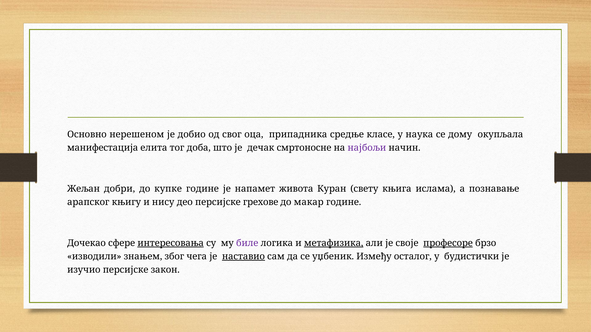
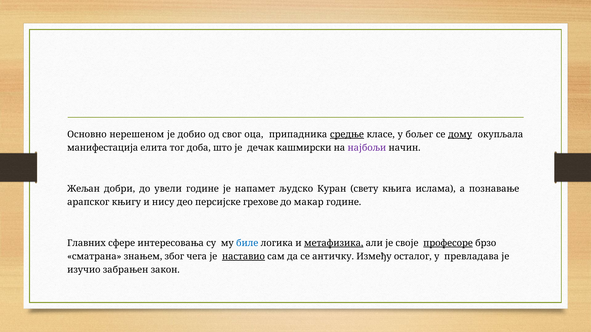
средње underline: none -> present (347, 135)
наука: наука -> бољег (419, 135)
дому underline: none -> present (460, 135)
смртоносне: смртоносне -> кашмирски (304, 148)
купке: купке -> увели (168, 189)
живота: живота -> људско (296, 189)
Дочекао: Дочекао -> Главних (87, 243)
интересовања underline: present -> none (171, 243)
биле colour: purple -> blue (247, 243)
изводили: изводили -> сматрана (94, 257)
уџбеник: уџбеник -> античку (333, 257)
будистички: будистички -> превладава (472, 257)
изучио персијске: персијске -> забрањен (126, 270)
